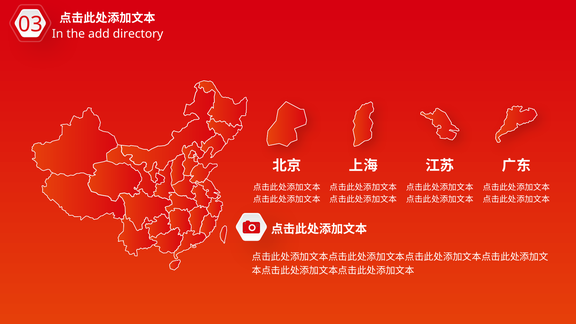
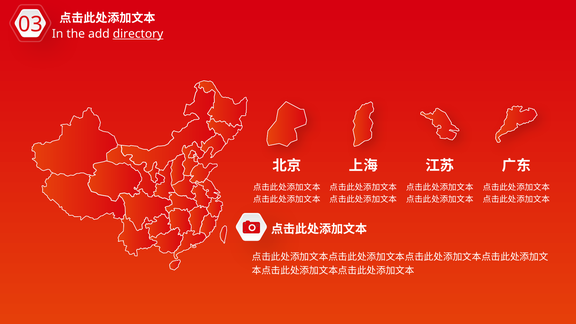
directory underline: none -> present (138, 34)
